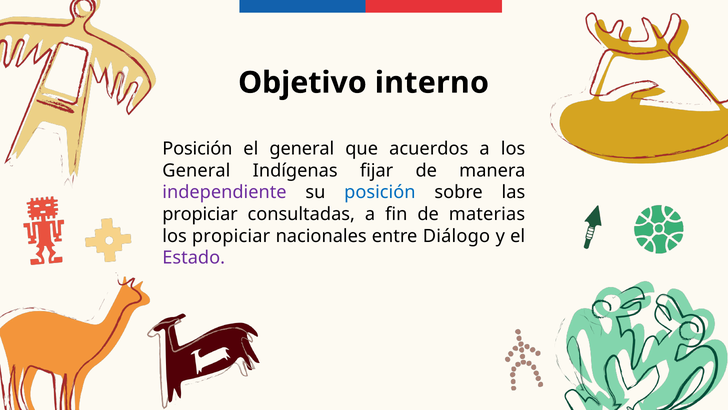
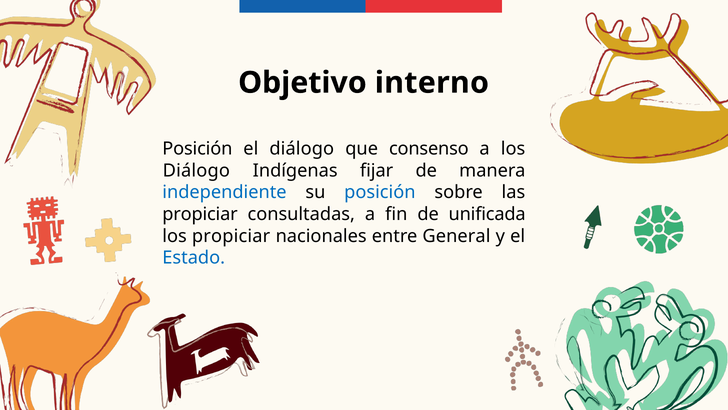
el general: general -> diálogo (302, 148)
acuerdos: acuerdos -> consenso (429, 148)
General: General -> Diálogo (196, 170)
independiente colour: purple -> blue (224, 192)
materias: materias -> unificada (487, 214)
Diálogo: Diálogo -> General (456, 236)
Estado colour: purple -> blue (194, 258)
